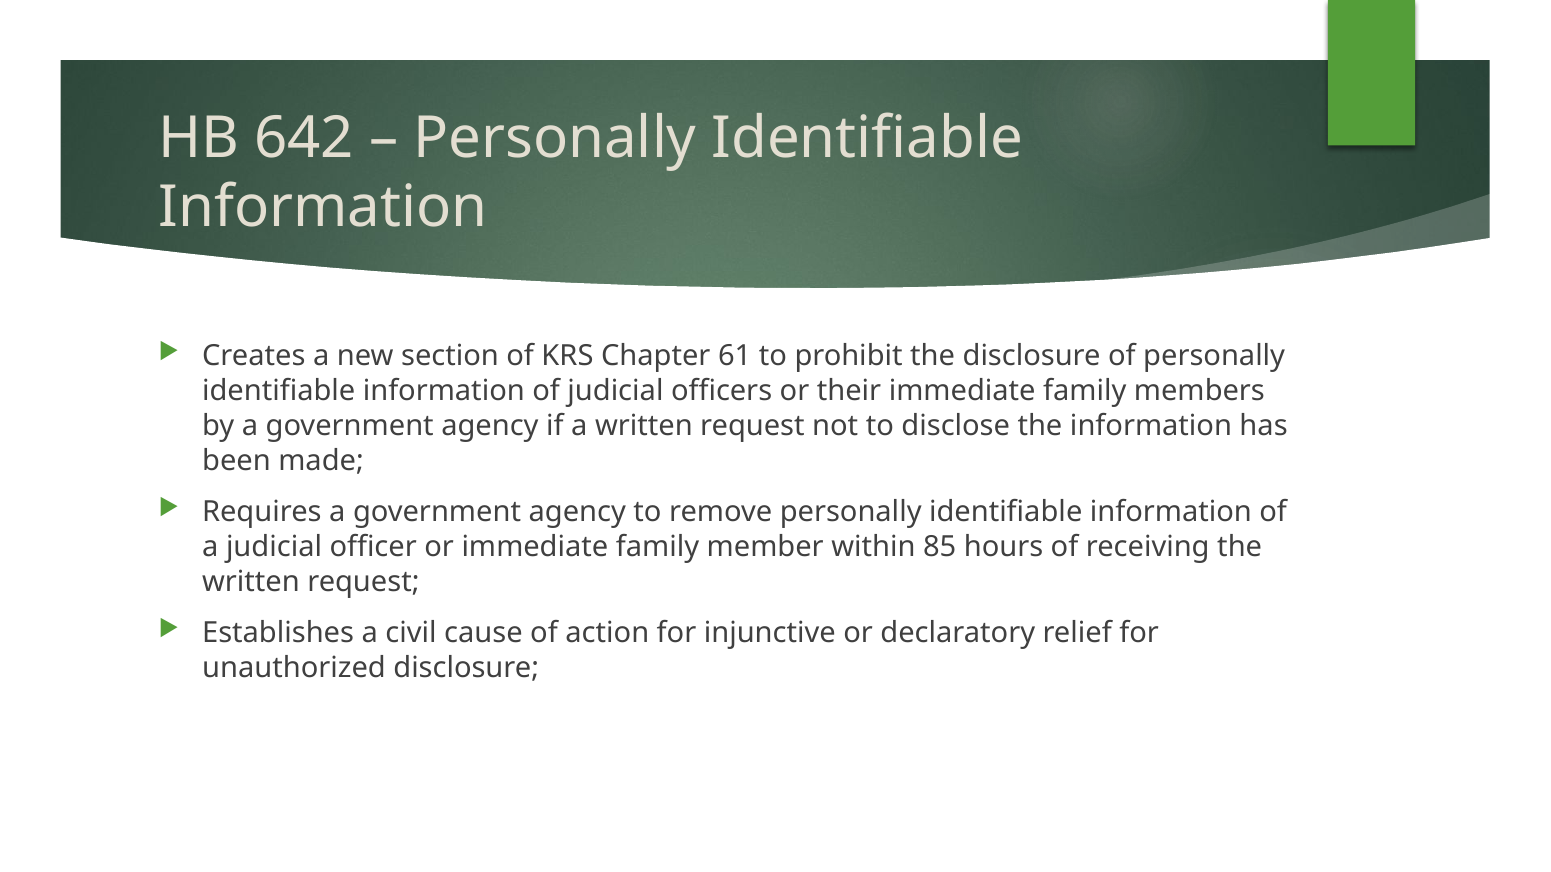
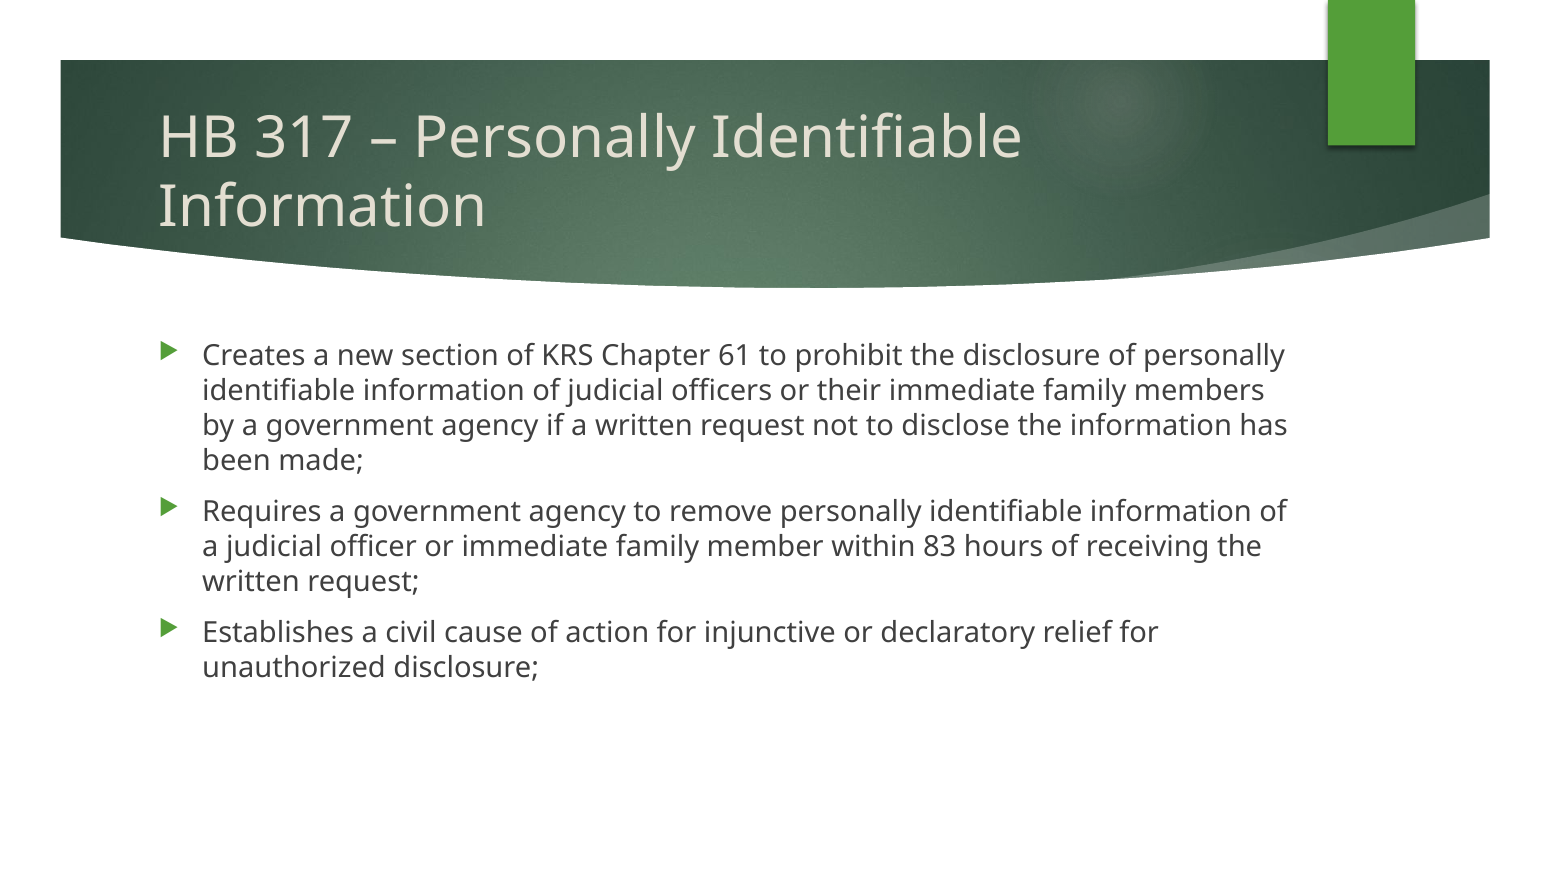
642: 642 -> 317 (304, 138)
85: 85 -> 83 (940, 547)
